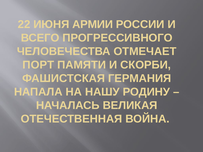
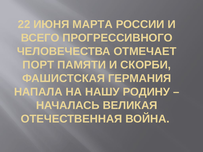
АРМИИ: АРМИИ -> МАРТА (93, 24)
